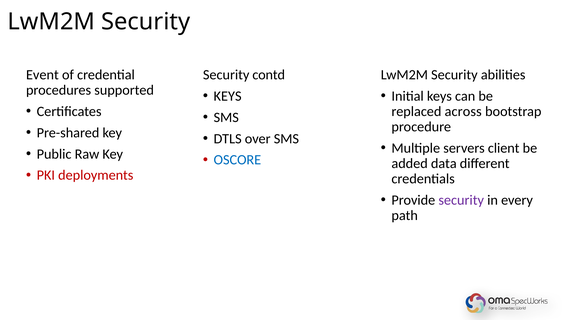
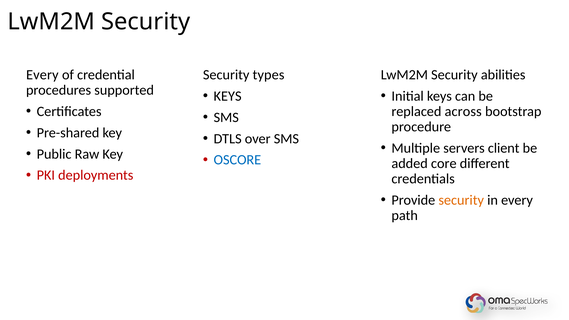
Event: Event -> Every (42, 75)
contd: contd -> types (269, 75)
data: data -> core (444, 163)
security colour: purple -> orange (461, 200)
